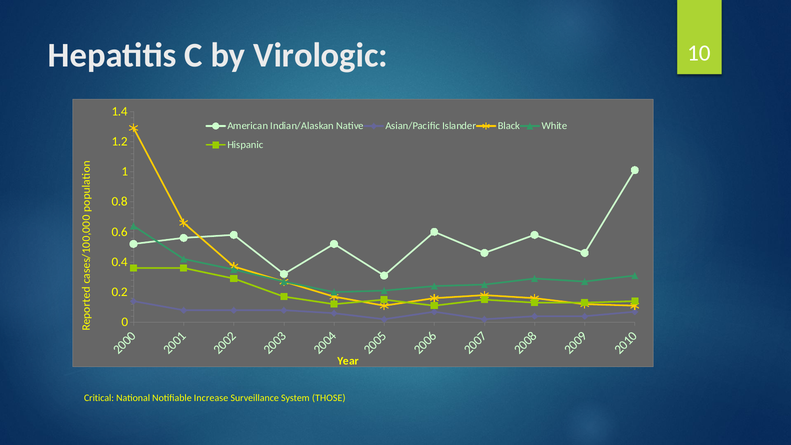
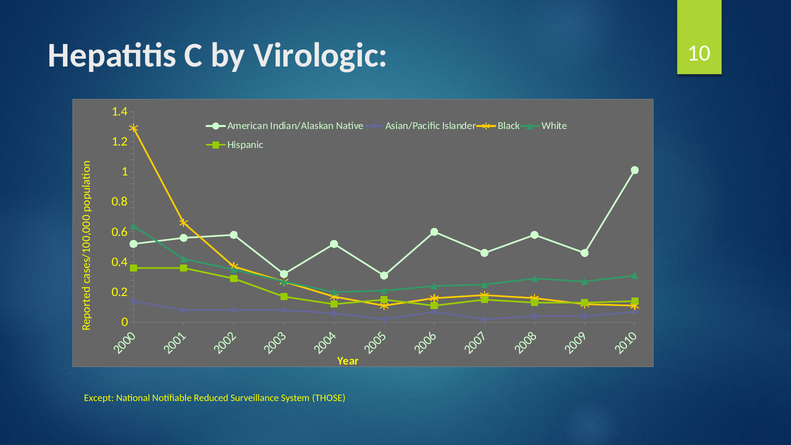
Critical: Critical -> Except (99, 398)
Increase: Increase -> Reduced (211, 398)
